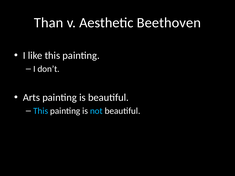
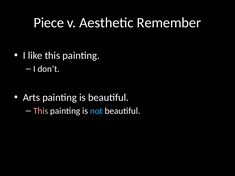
Than: Than -> Piece (49, 23)
Beethoven: Beethoven -> Remember (169, 23)
This colour: light blue -> pink (41, 111)
